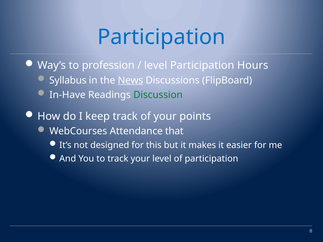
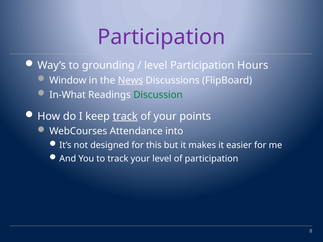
Participation colour: blue -> purple (161, 37)
profession: profession -> grounding (108, 65)
Syllabus: Syllabus -> Window (68, 80)
In-Have: In-Have -> In-What (68, 95)
track underline: none -> present (125, 116)
that: that -> into (174, 131)
